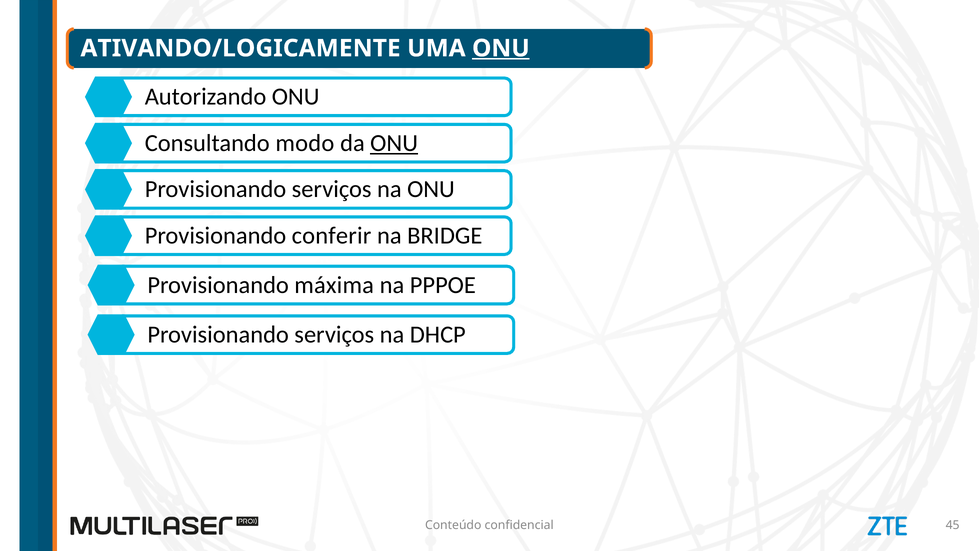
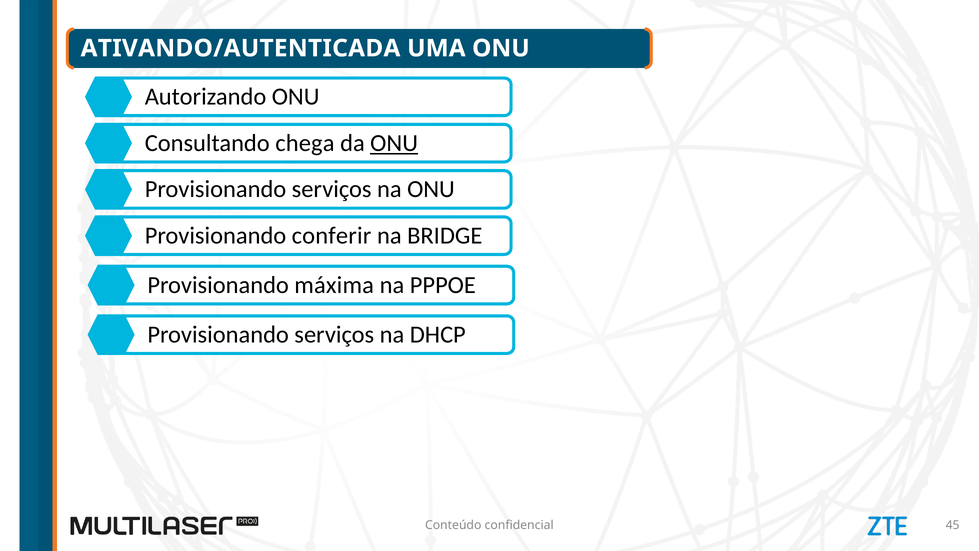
ATIVANDO/LOGICAMENTE: ATIVANDO/LOGICAMENTE -> ATIVANDO/AUTENTICADA (240, 48)
ONU underline: present -> none (501, 48)
modo: modo -> chega (305, 143)
